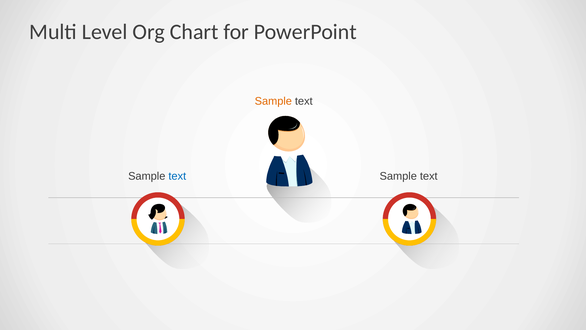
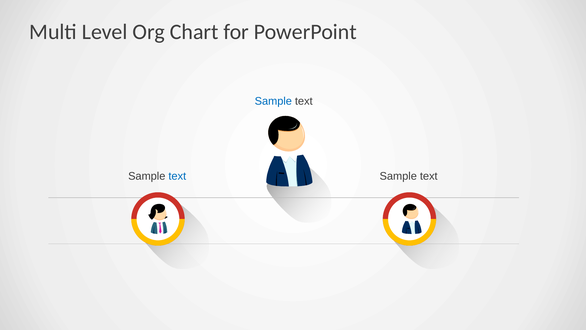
Sample colour: orange -> blue (273, 101)
